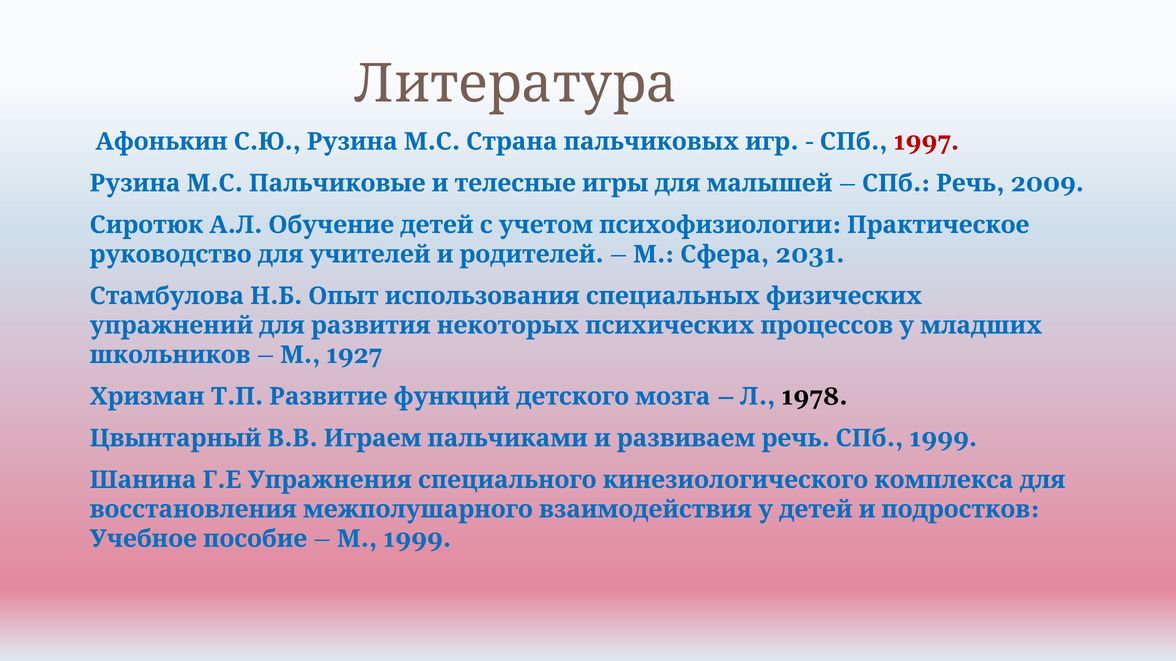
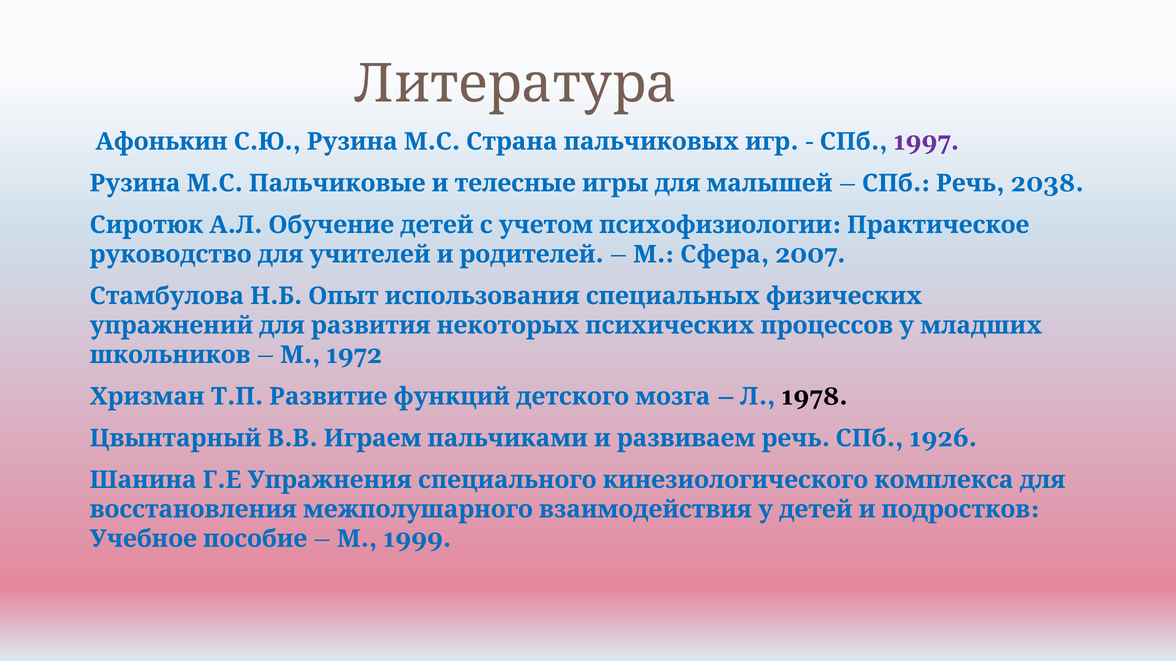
1997 colour: red -> purple (926, 142)
2009: 2009 -> 2038 (1047, 183)
2031: 2031 -> 2007 (810, 255)
1927: 1927 -> 1972 (354, 355)
1999: 1999 -> 1926 (943, 439)
